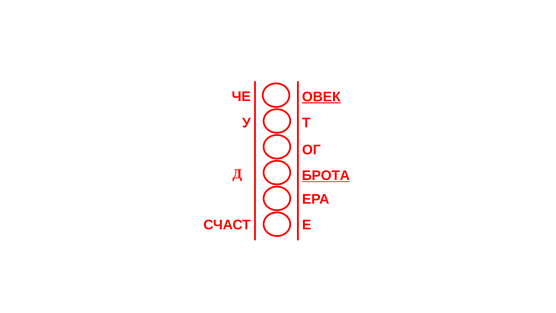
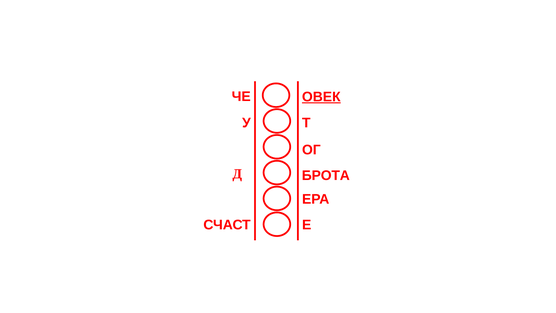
БРОТА underline: present -> none (326, 175)
